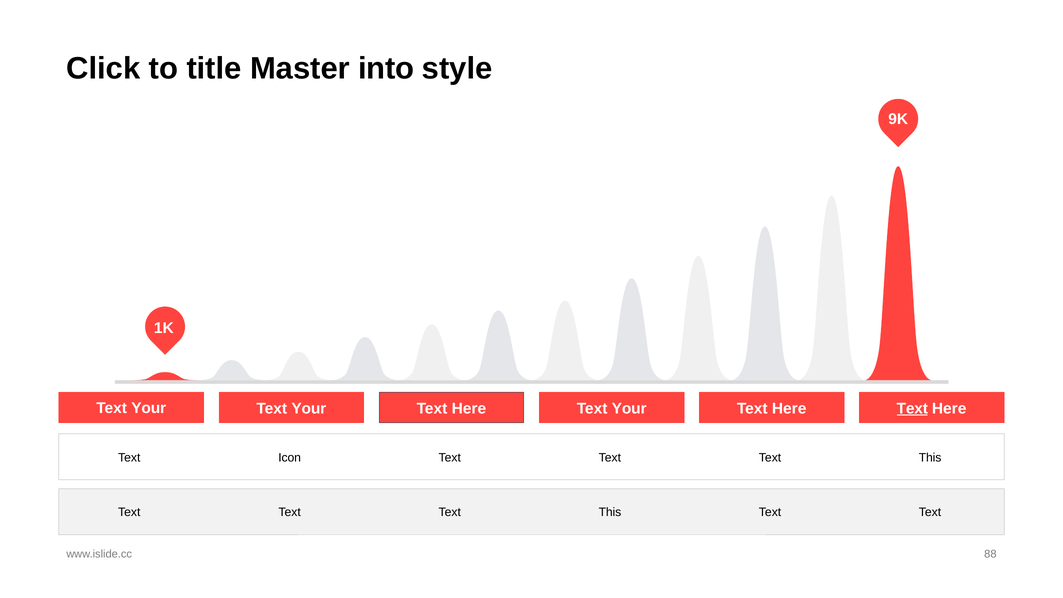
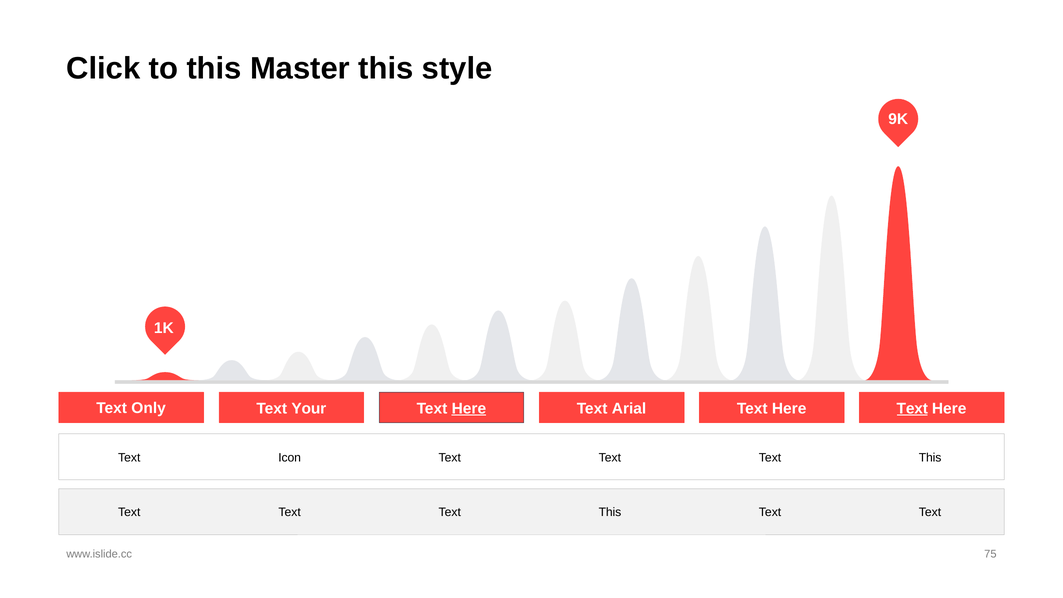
to title: title -> this (214, 69)
Master into: into -> this (386, 69)
Your: Your -> Only (149, 408)
Here underline: none -> present (469, 408)
Your: Your -> Arial (629, 408)
88: 88 -> 75 (990, 554)
